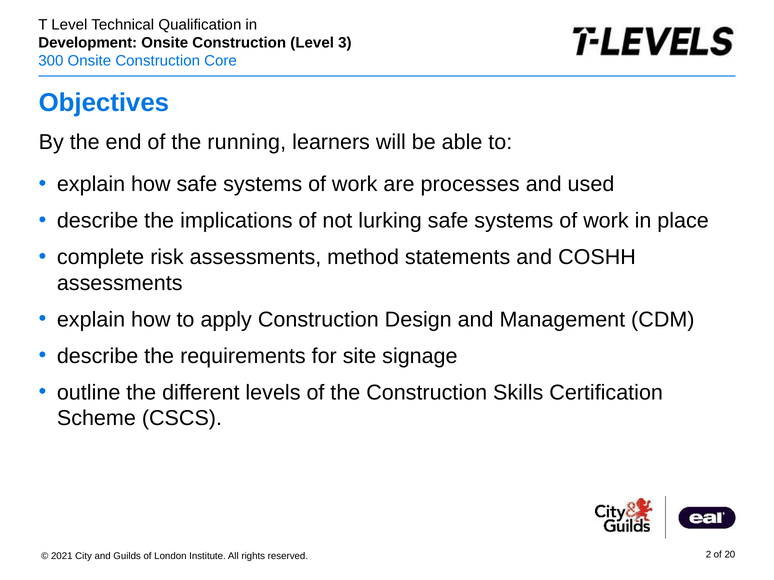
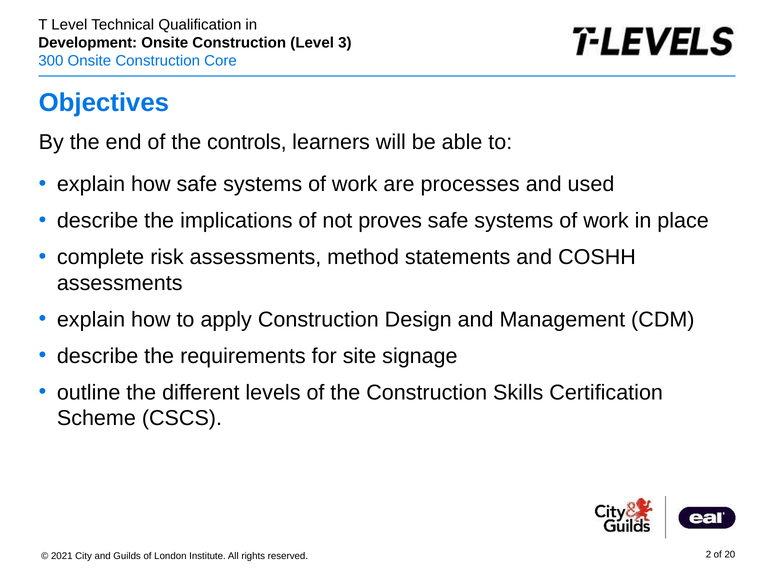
running: running -> controls (247, 142)
lurking: lurking -> proves (390, 221)
